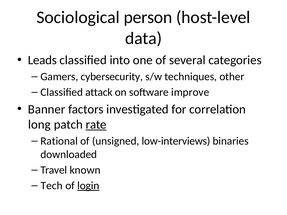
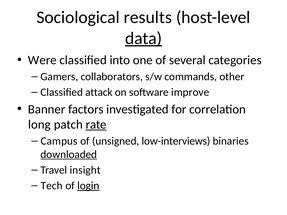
person: person -> results (148, 17)
data underline: none -> present (144, 38)
Leads: Leads -> Were (42, 60)
cybersecurity: cybersecurity -> collaborators (112, 77)
techniques: techniques -> commands (191, 77)
Rational: Rational -> Campus (59, 141)
downloaded underline: none -> present (69, 155)
known: known -> insight (85, 170)
